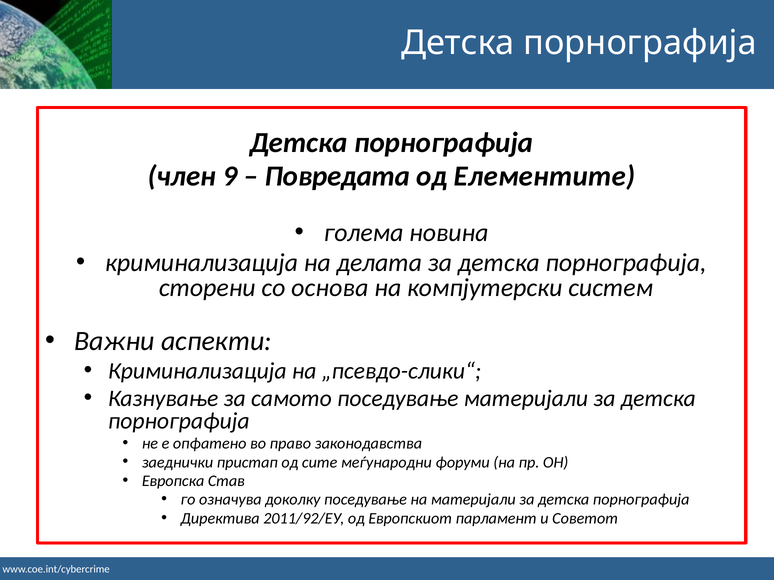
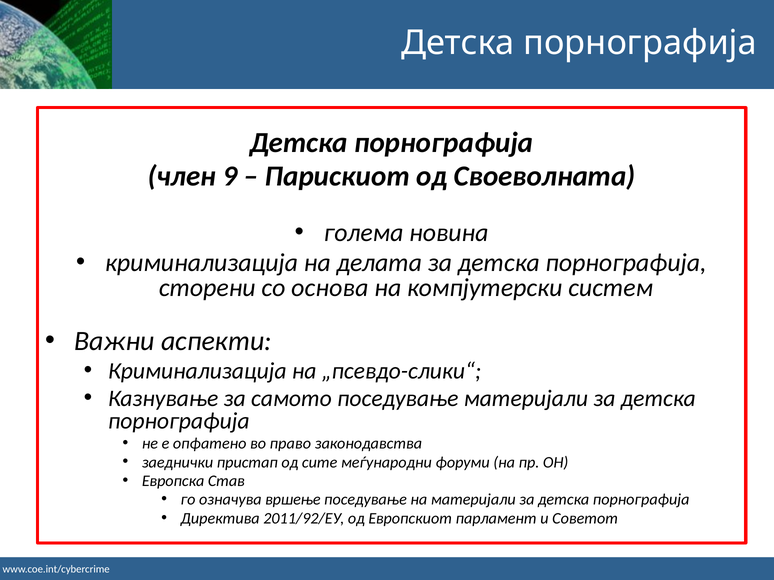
Повредата: Повредата -> Парискиот (337, 177)
Елементите: Елементите -> Своеволната (545, 177)
доколку: доколку -> вршење (293, 500)
